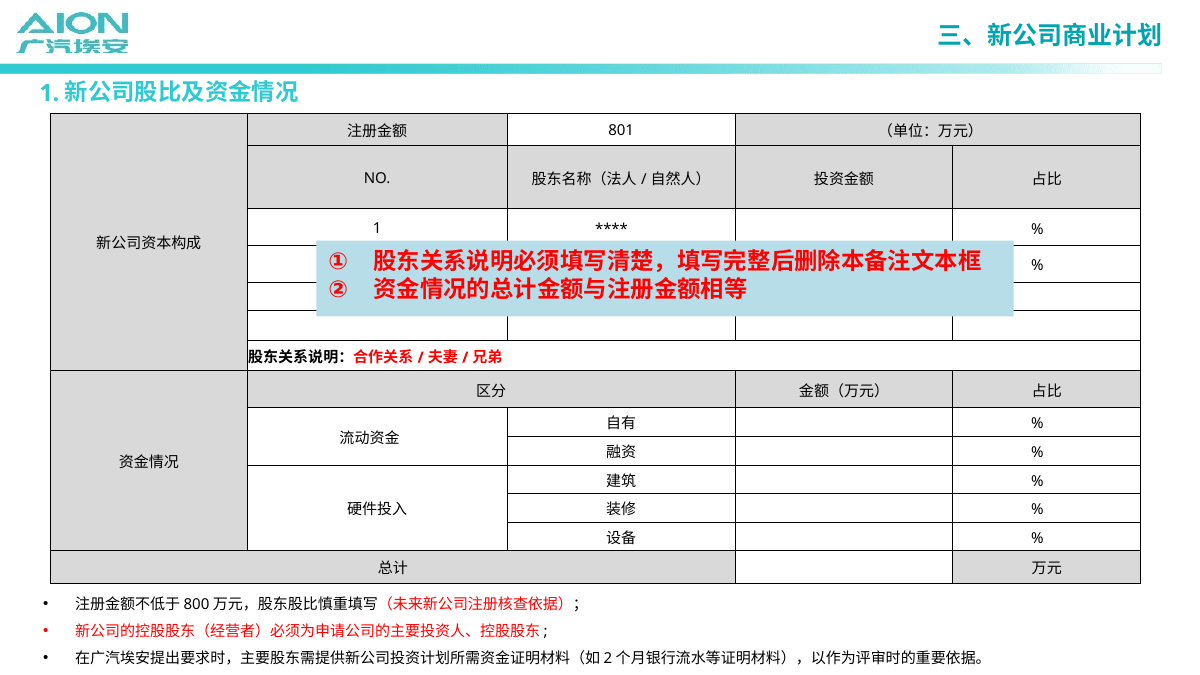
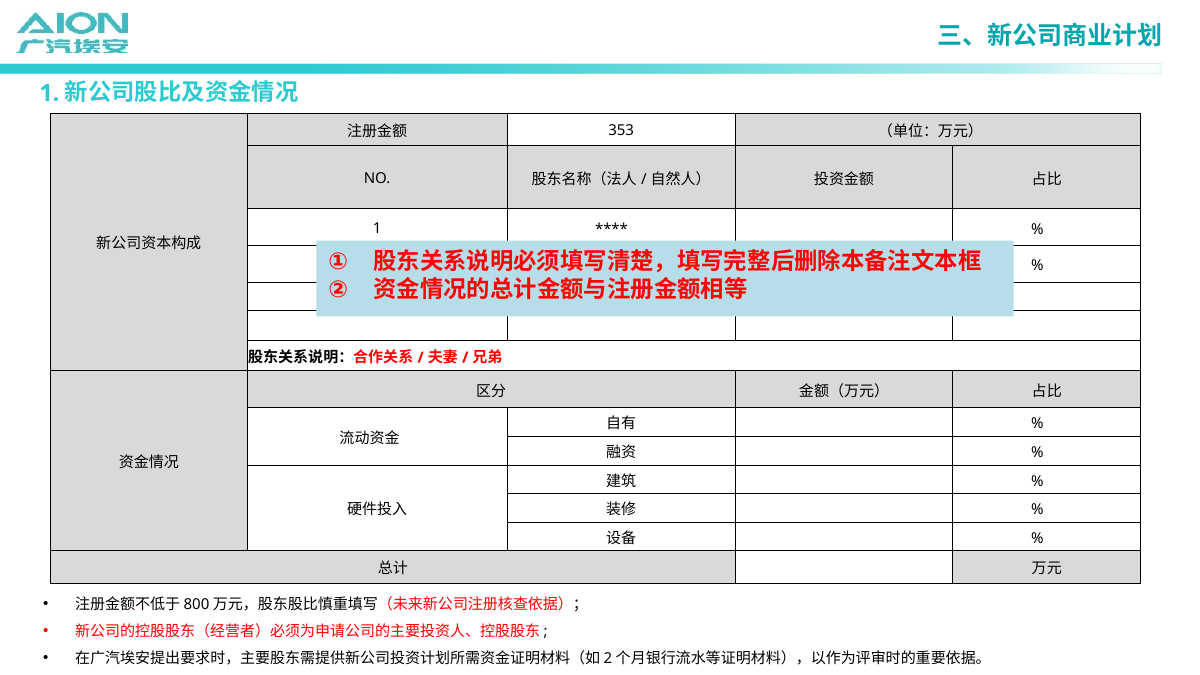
801: 801 -> 353 (621, 131)
